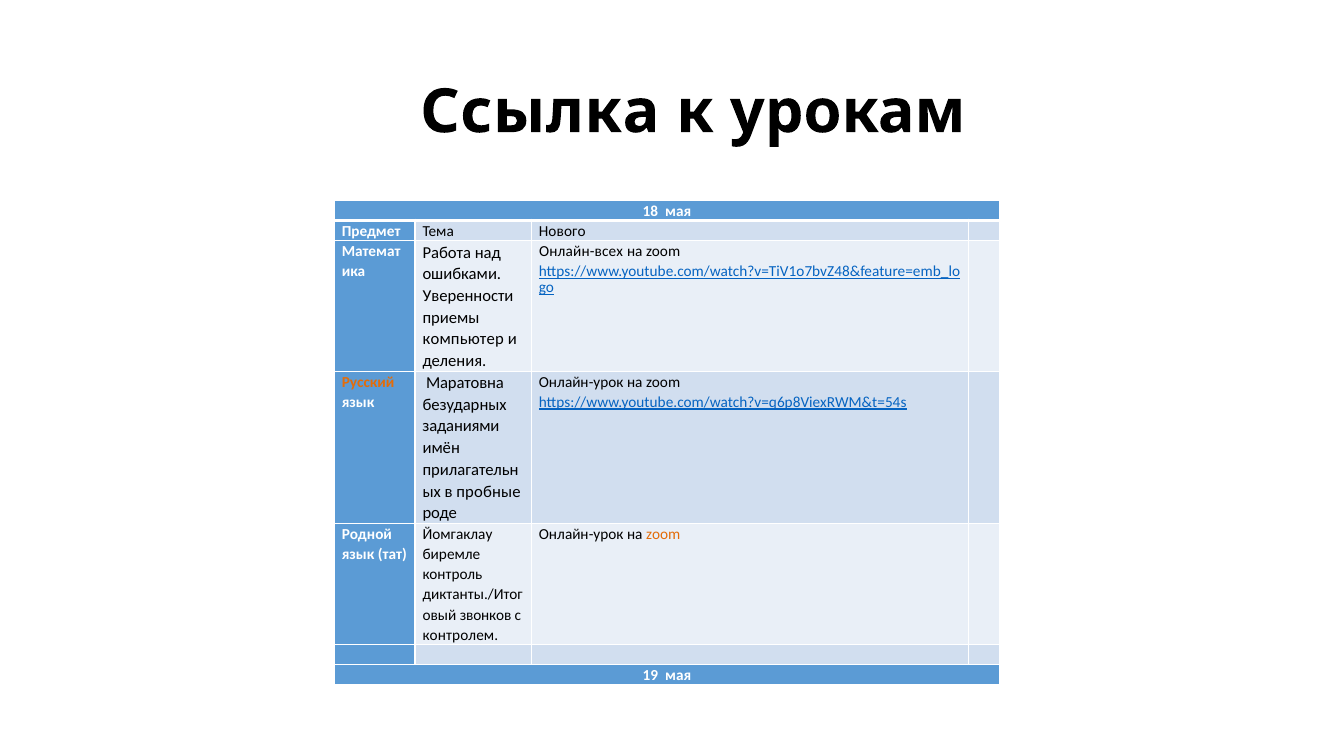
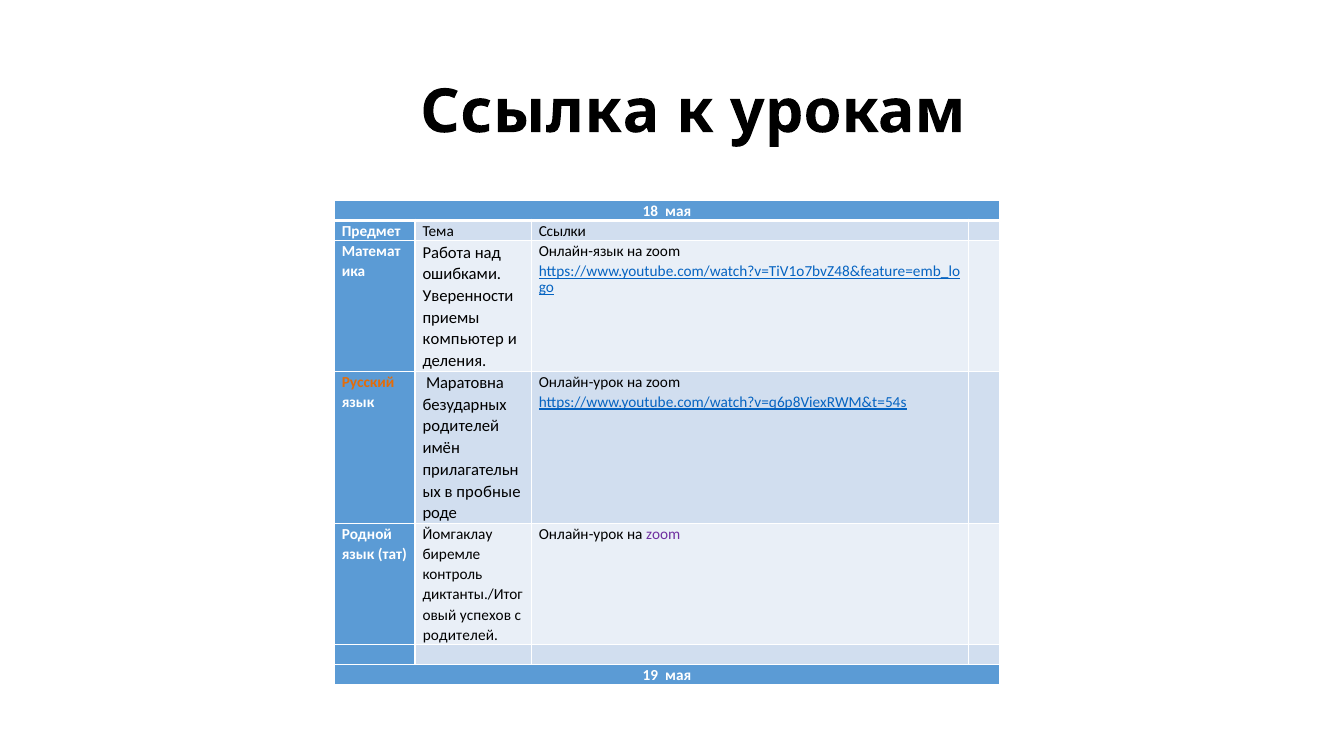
Нового: Нового -> Ссылки (562, 232)
Онлайн-всех: Онлайн-всех -> Онлайн-язык (581, 252)
заданиями: заданиями -> родителей (461, 427)
zoom colour: orange -> purple (663, 535)
звонков: звонков -> успехов (485, 615)
контролем: контролем -> родителей (460, 635)
